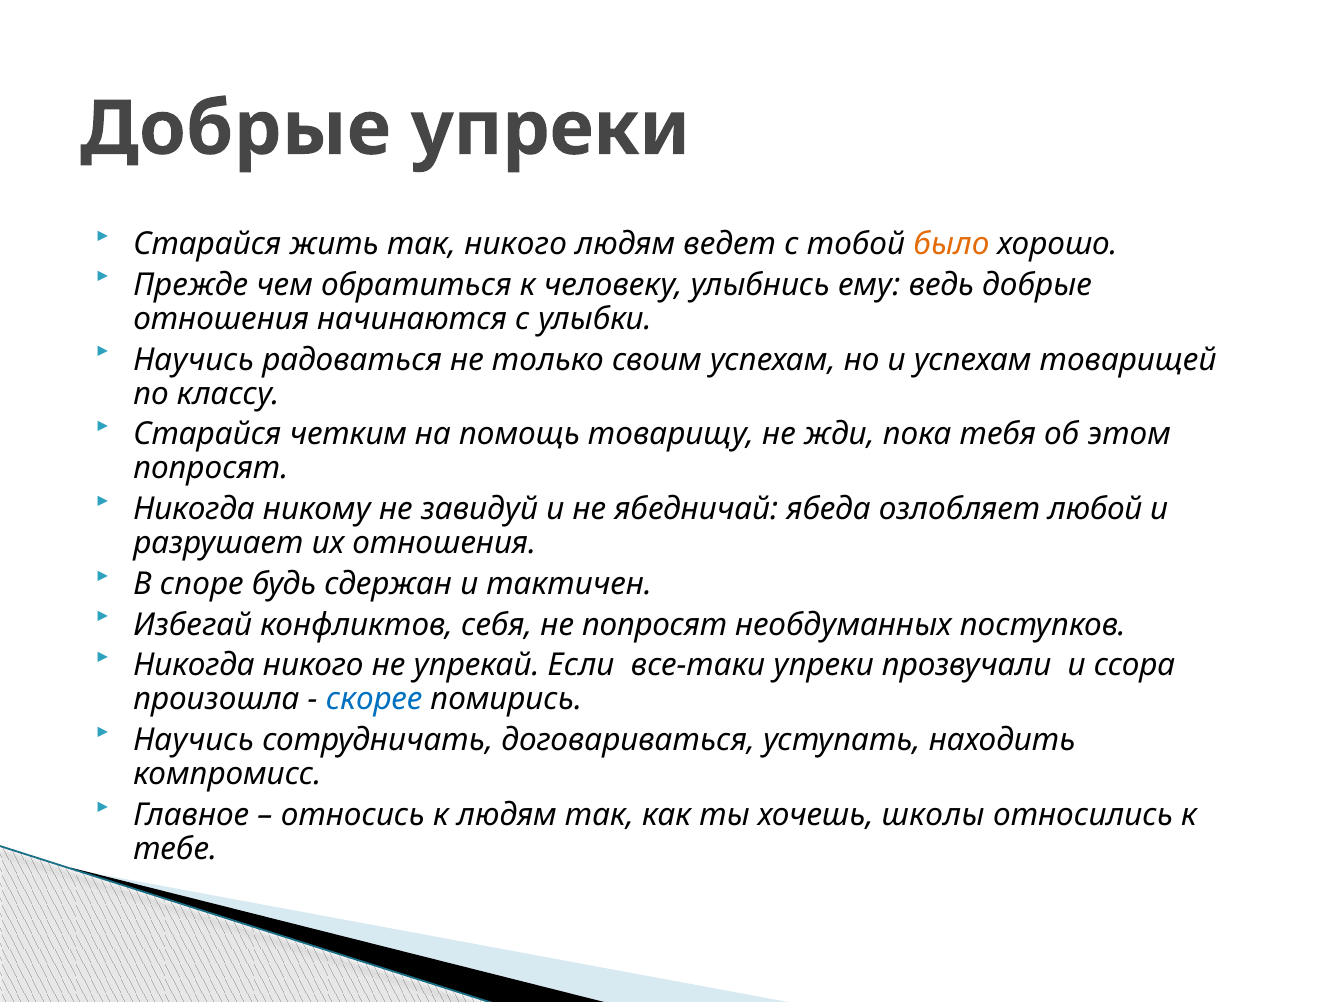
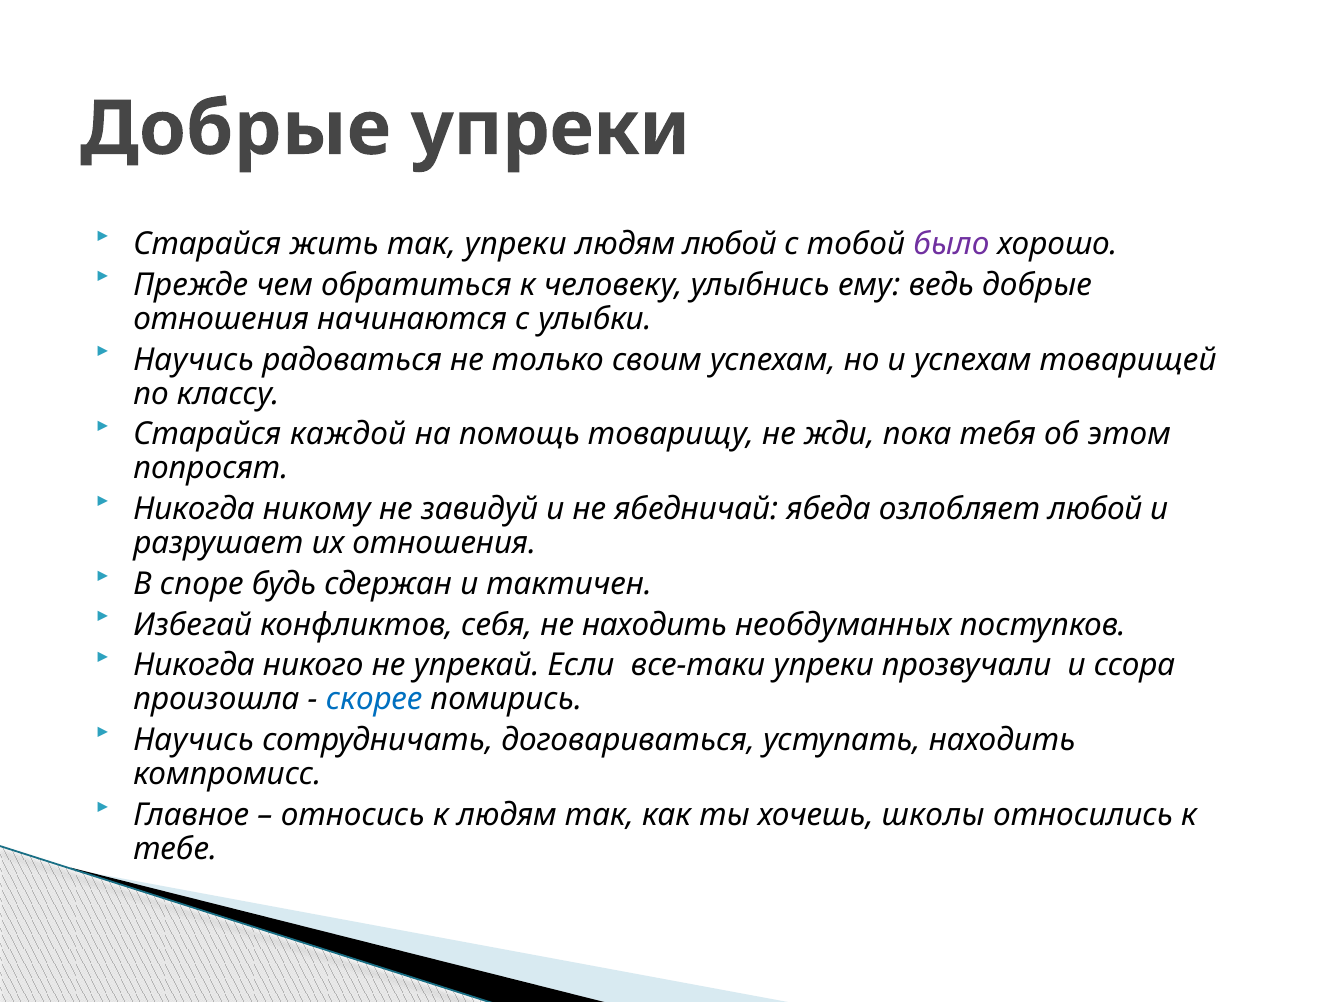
так никого: никого -> упреки (516, 244)
людям ведет: ведет -> любой (730, 244)
было colour: orange -> purple (951, 244)
четким: четким -> каждой (348, 434)
не попросят: попросят -> находить (655, 624)
